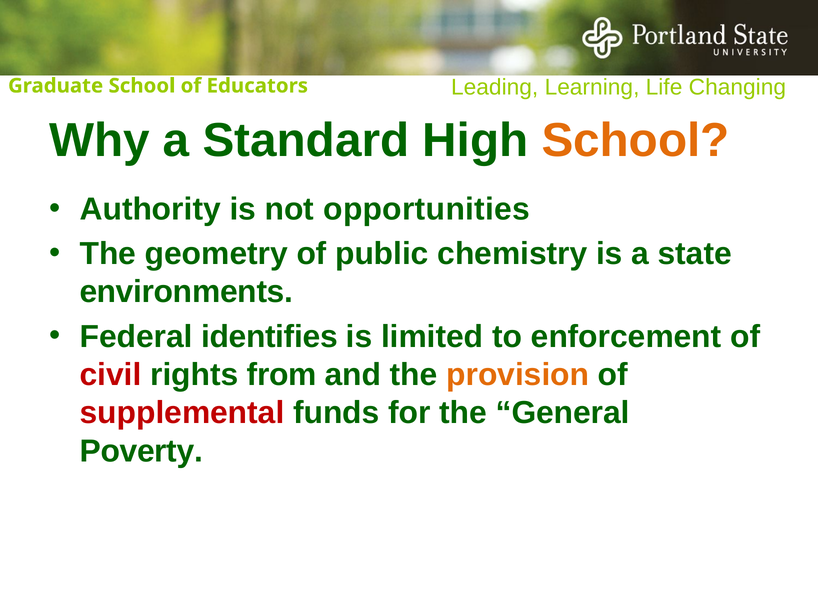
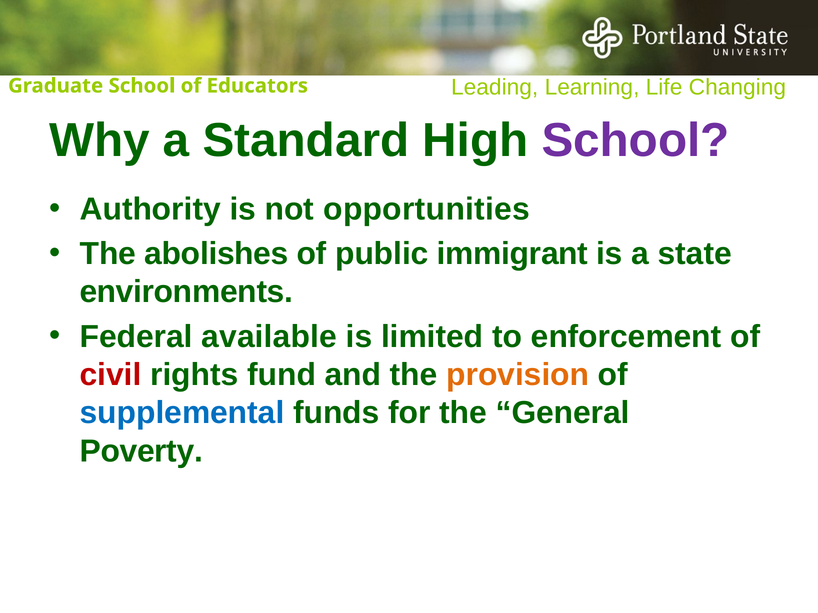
School colour: orange -> purple (636, 141)
geometry: geometry -> abolishes (216, 254)
chemistry: chemistry -> immigrant (513, 254)
identifies: identifies -> available (269, 337)
from: from -> fund (282, 375)
supplemental colour: red -> blue (182, 413)
